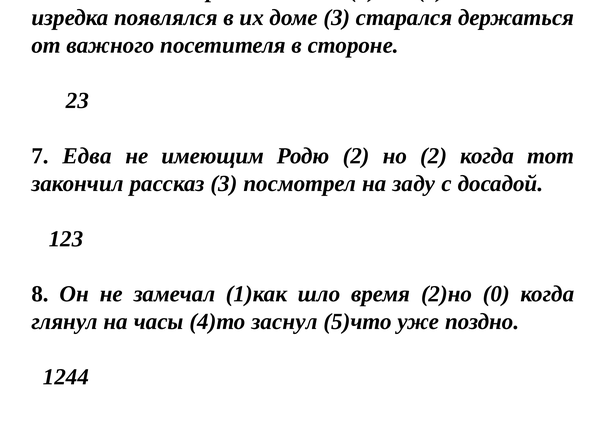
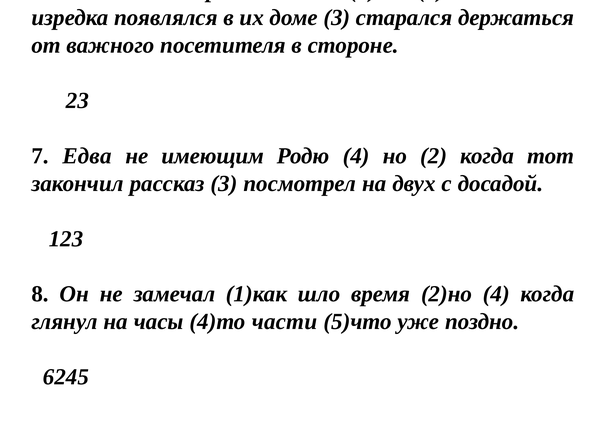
Родю 2: 2 -> 4 (356, 156)
заду: заду -> двух (414, 183)
2)но 0: 0 -> 4 (496, 294)
заснул: заснул -> части (284, 322)
1244: 1244 -> 6245 (66, 377)
